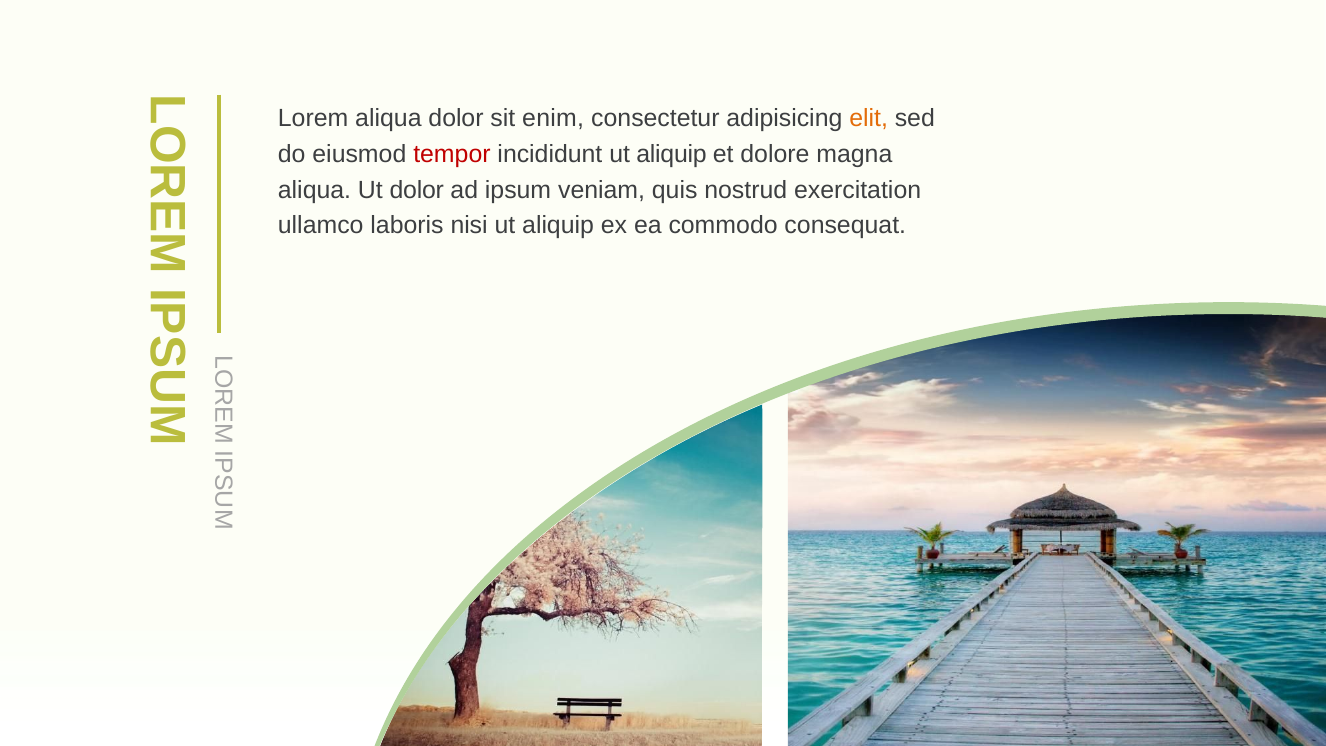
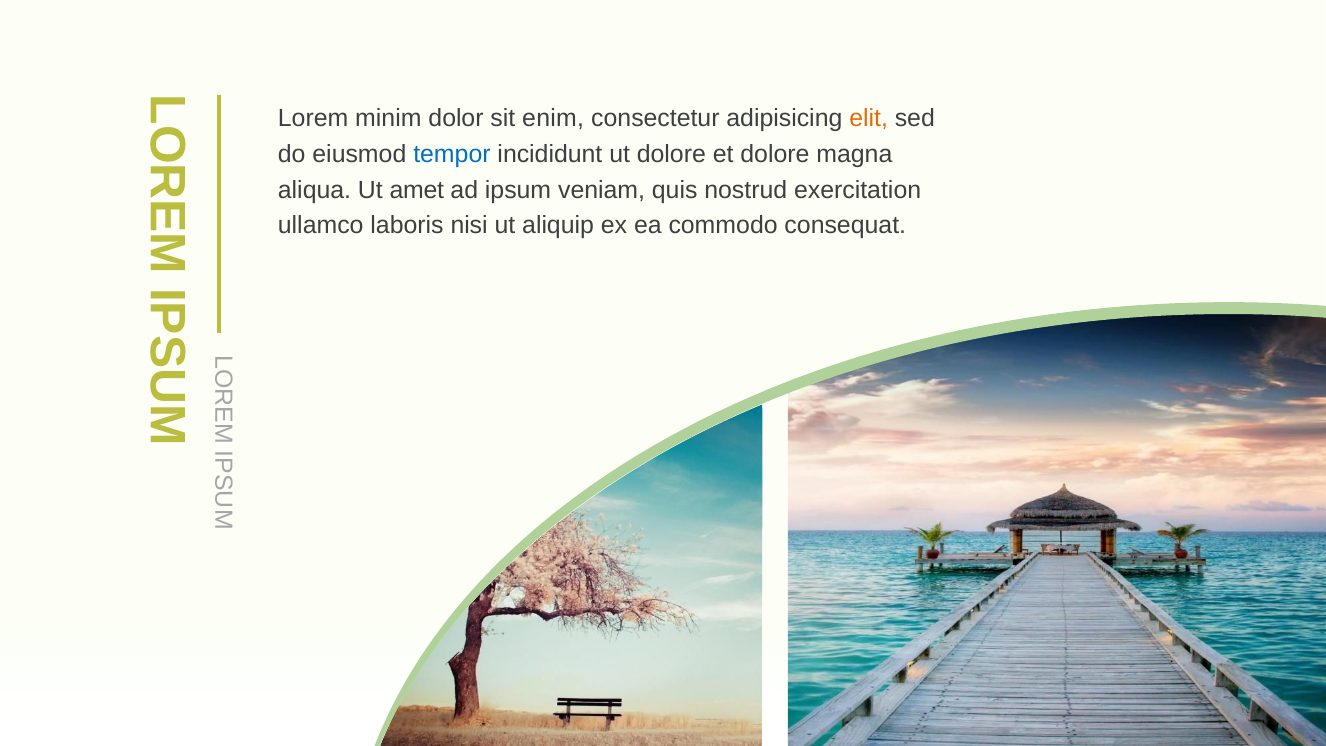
Lorem aliqua: aliqua -> minim (388, 118)
tempor colour: red -> blue (452, 154)
incididunt ut aliquip: aliquip -> dolore (671, 154)
Ut dolor: dolor -> amet (417, 190)
